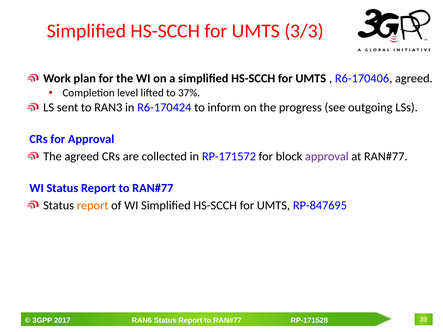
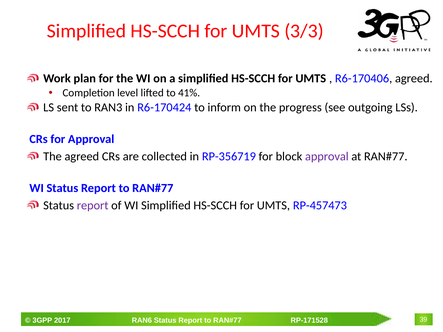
37%: 37% -> 41% (189, 93)
RP-171572: RP-171572 -> RP-356719 (229, 157)
report colour: orange -> purple (93, 206)
RP-847695: RP-847695 -> RP-457473 (320, 206)
